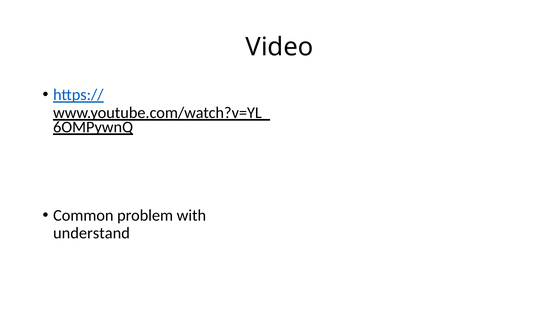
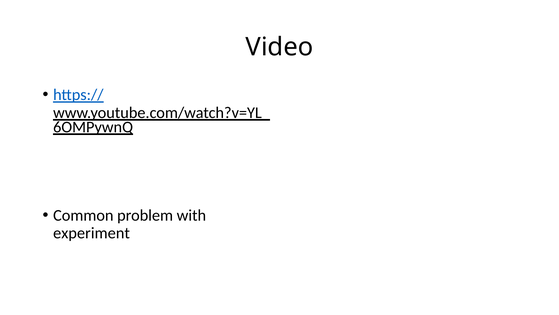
understand: understand -> experiment (91, 233)
